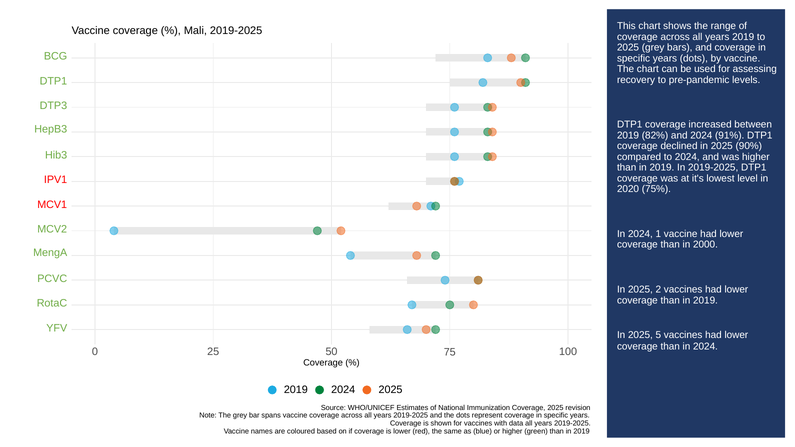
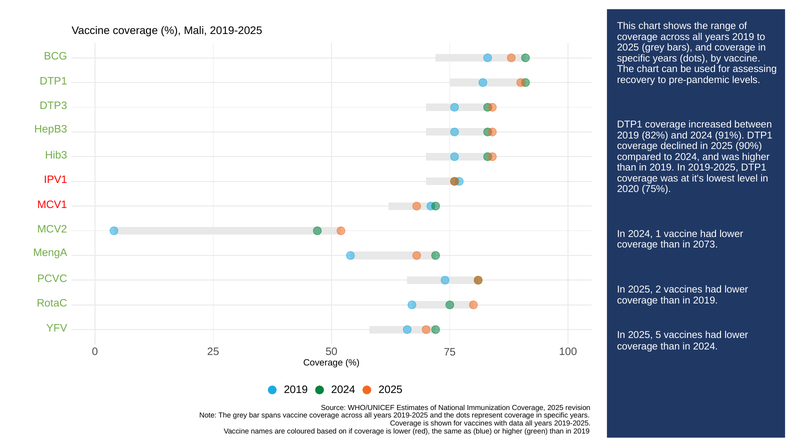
2000: 2000 -> 2073 (705, 245)
